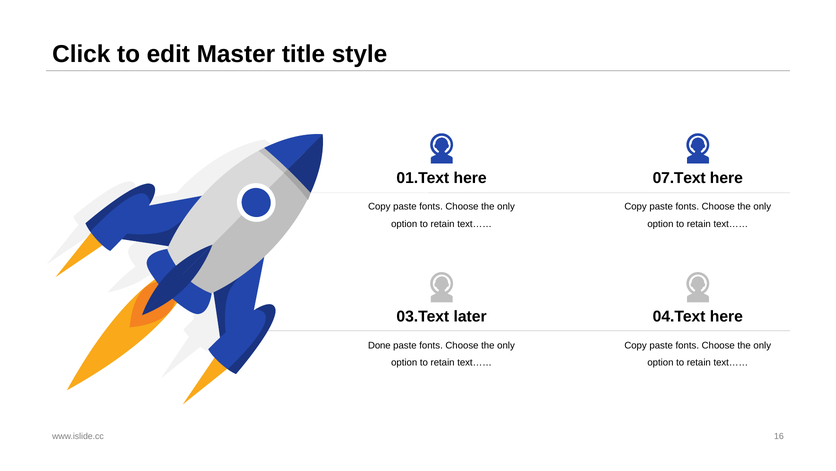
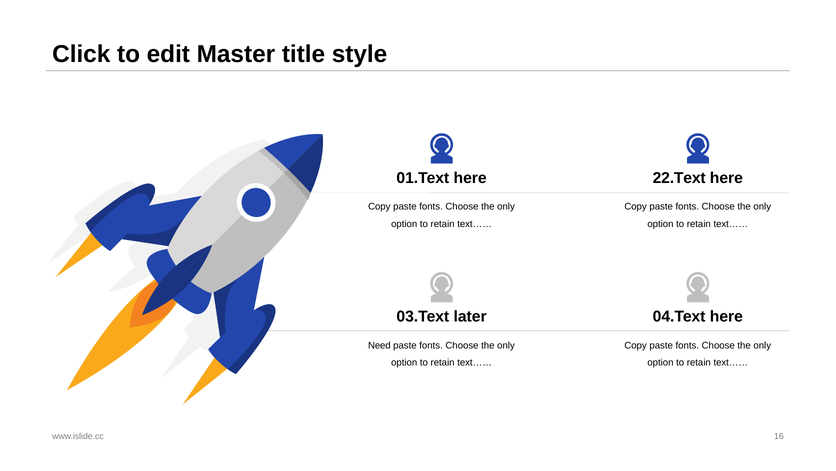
07.Text: 07.Text -> 22.Text (679, 178)
Done: Done -> Need (379, 345)
